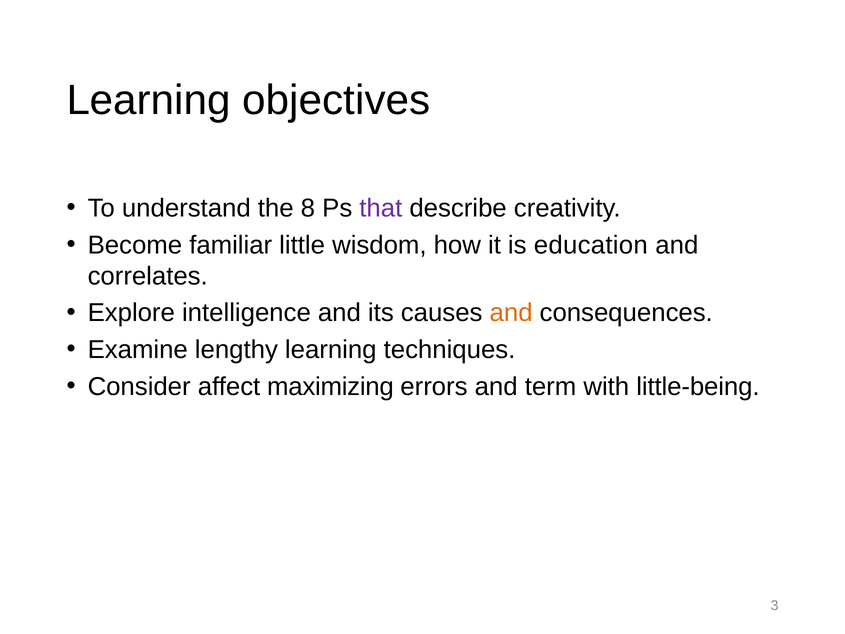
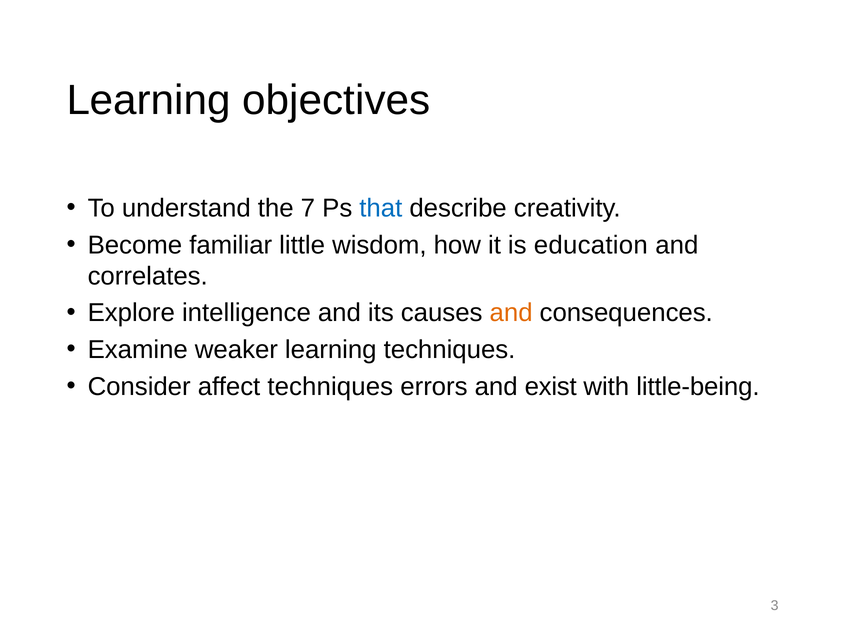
8: 8 -> 7 (308, 208)
that colour: purple -> blue (381, 208)
lengthy: lengthy -> weaker (236, 350)
affect maximizing: maximizing -> techniques (330, 387)
term: term -> exist (551, 387)
